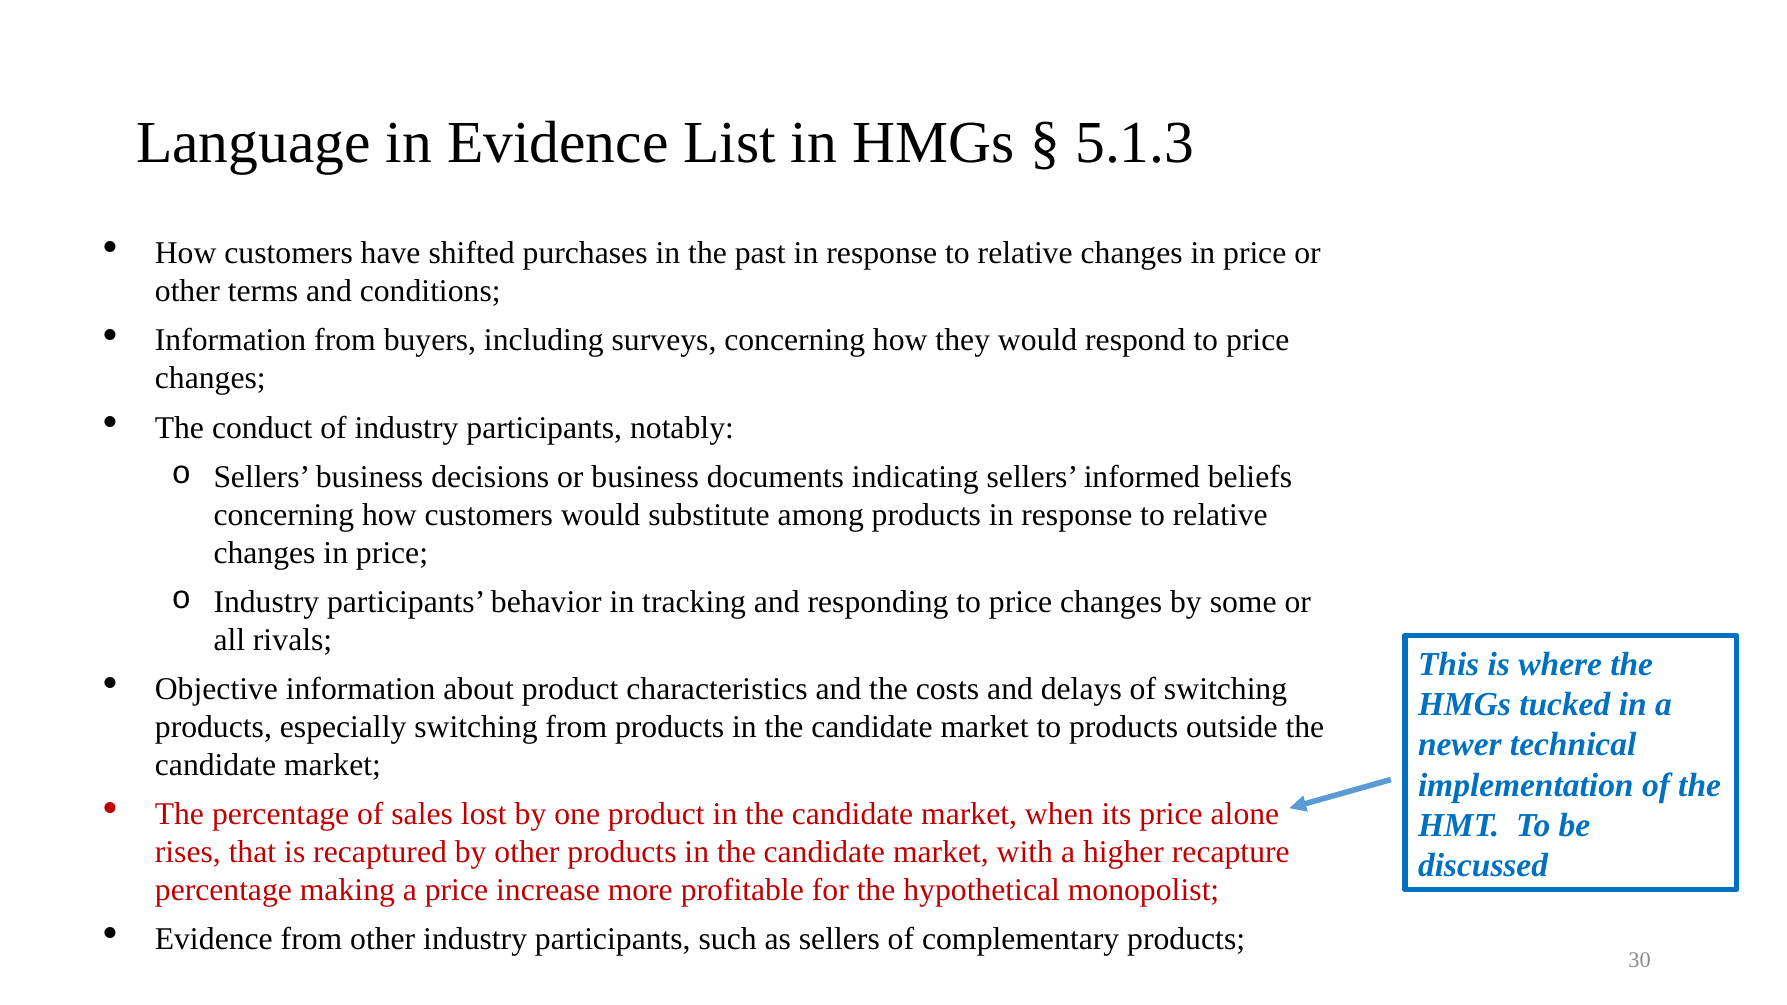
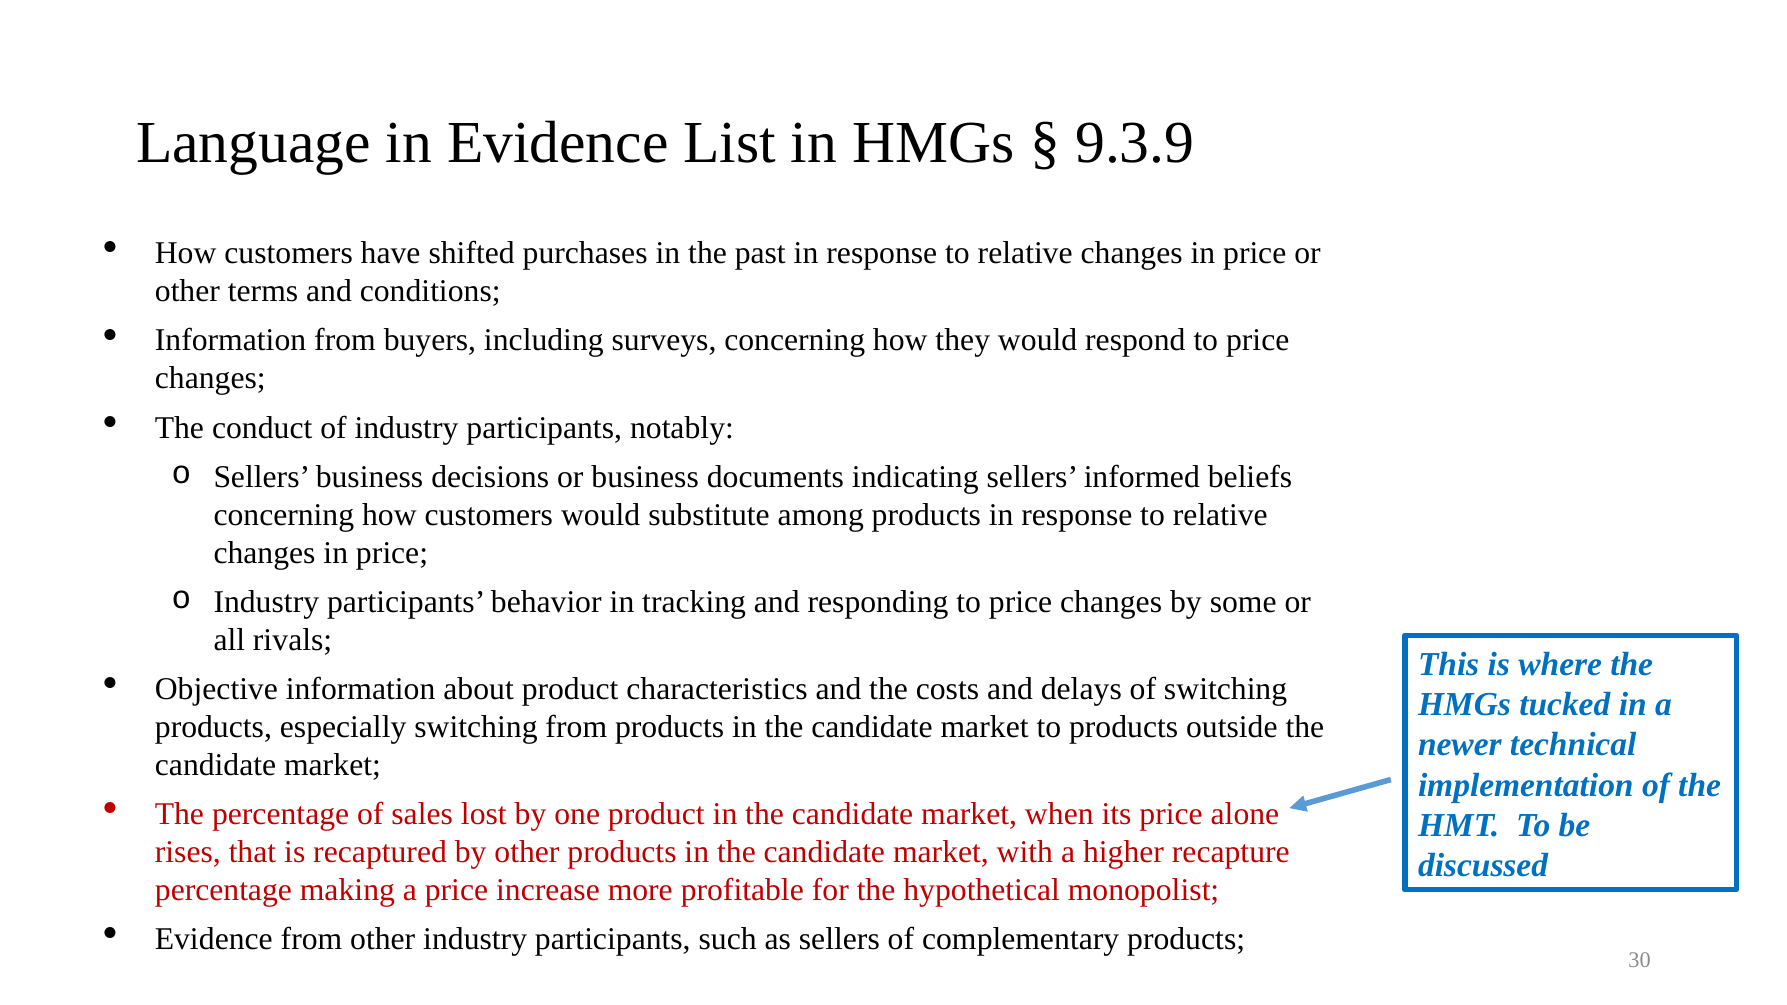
5.1.3: 5.1.3 -> 9.3.9 (1135, 143)
